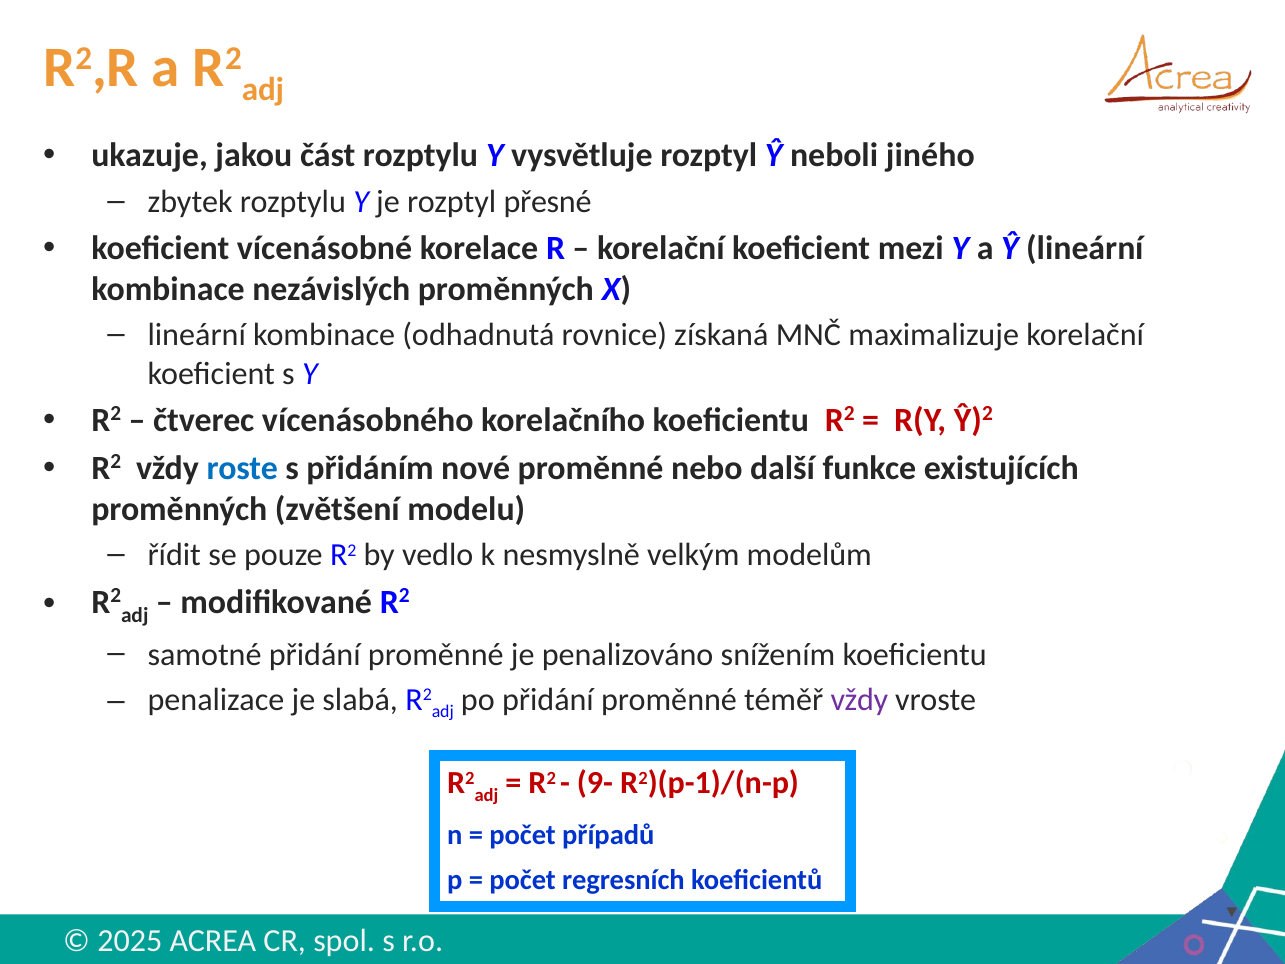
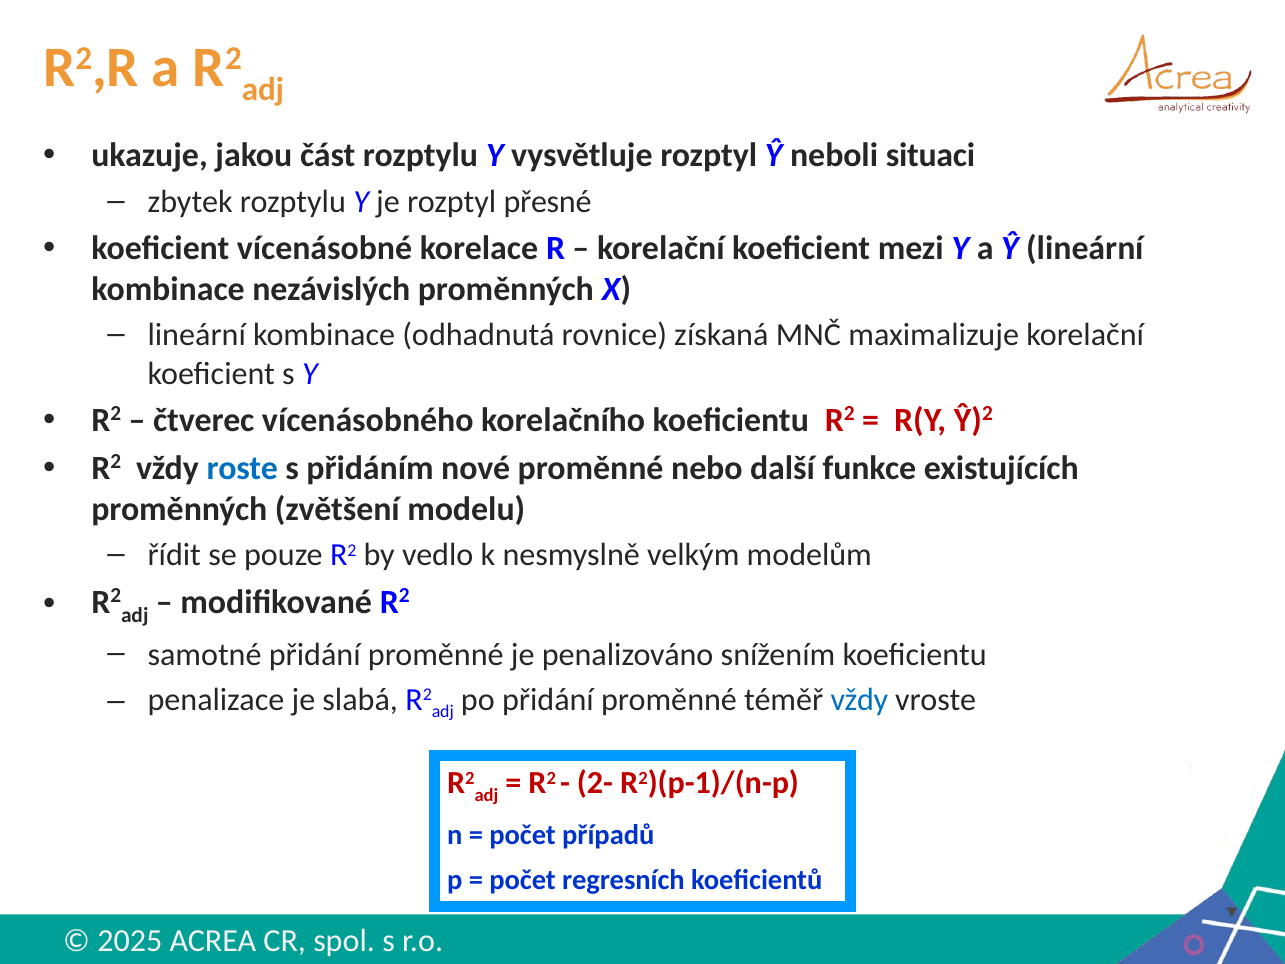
jiného: jiného -> situaci (930, 156)
vždy colour: purple -> blue (859, 699)
9-: 9- -> 2- (595, 783)
